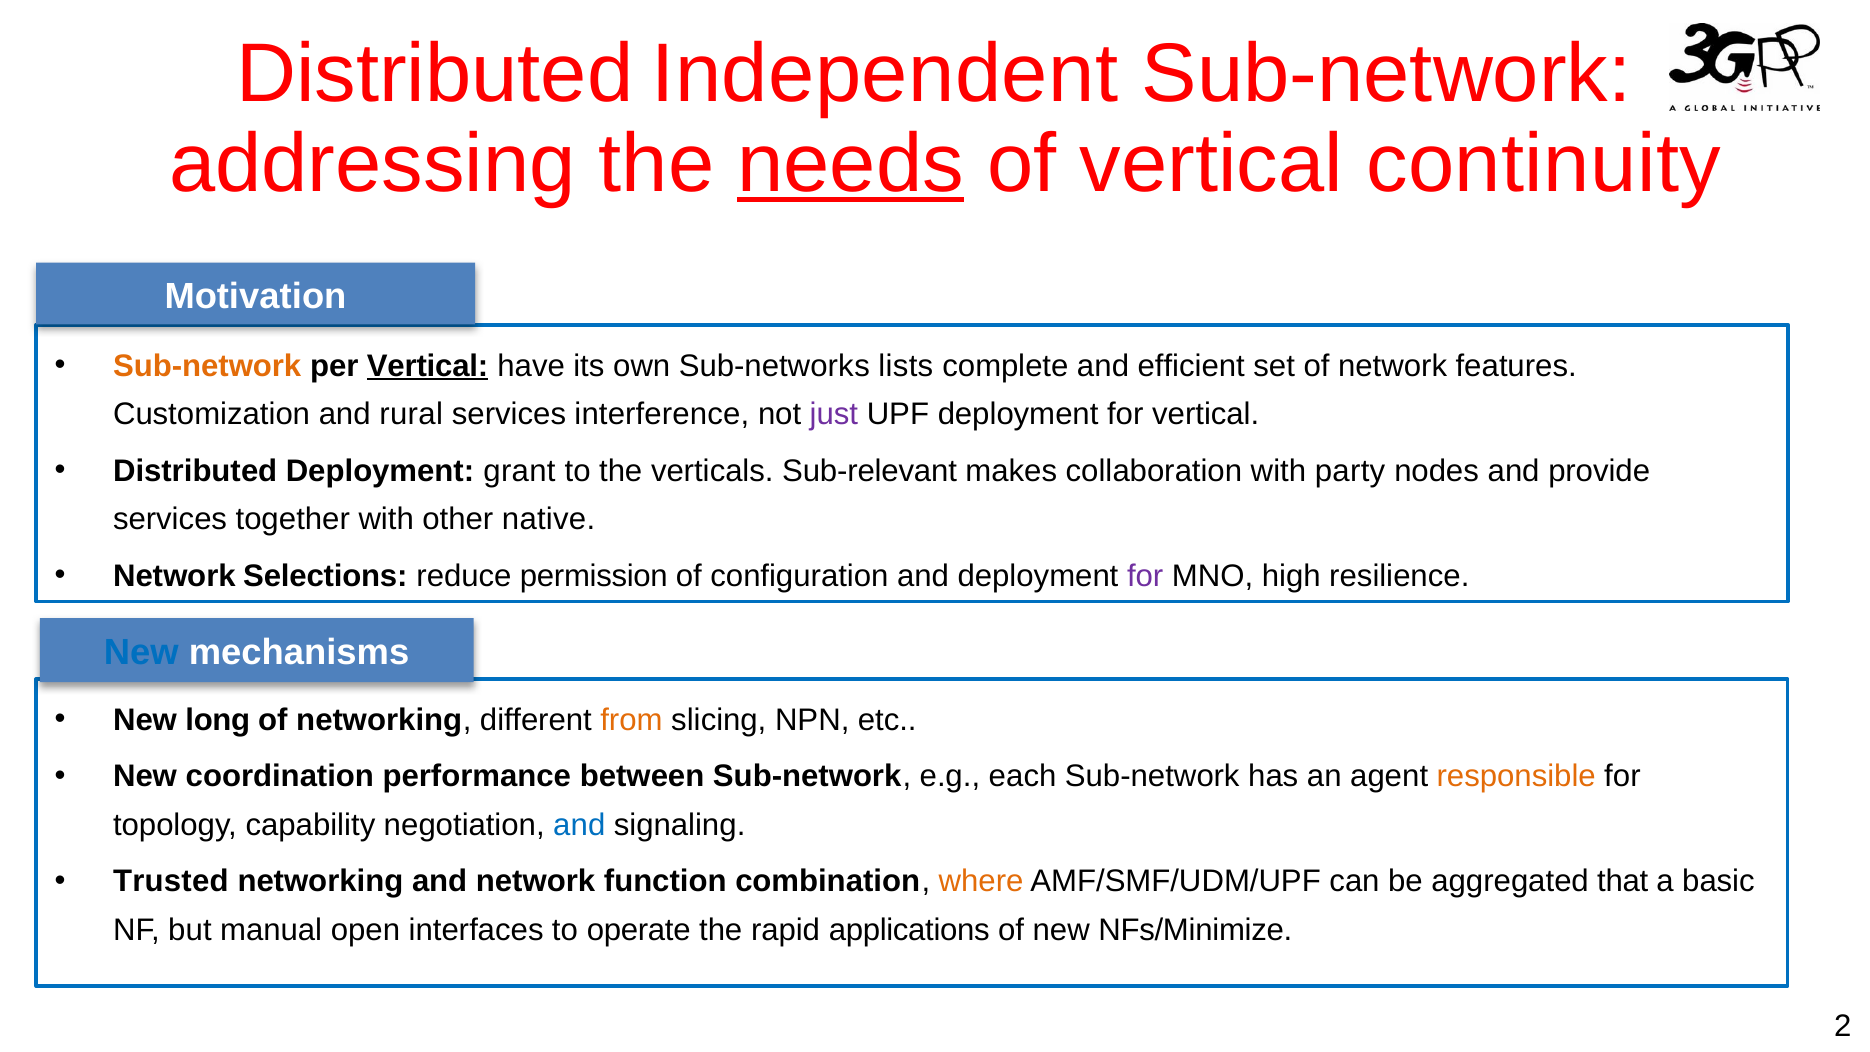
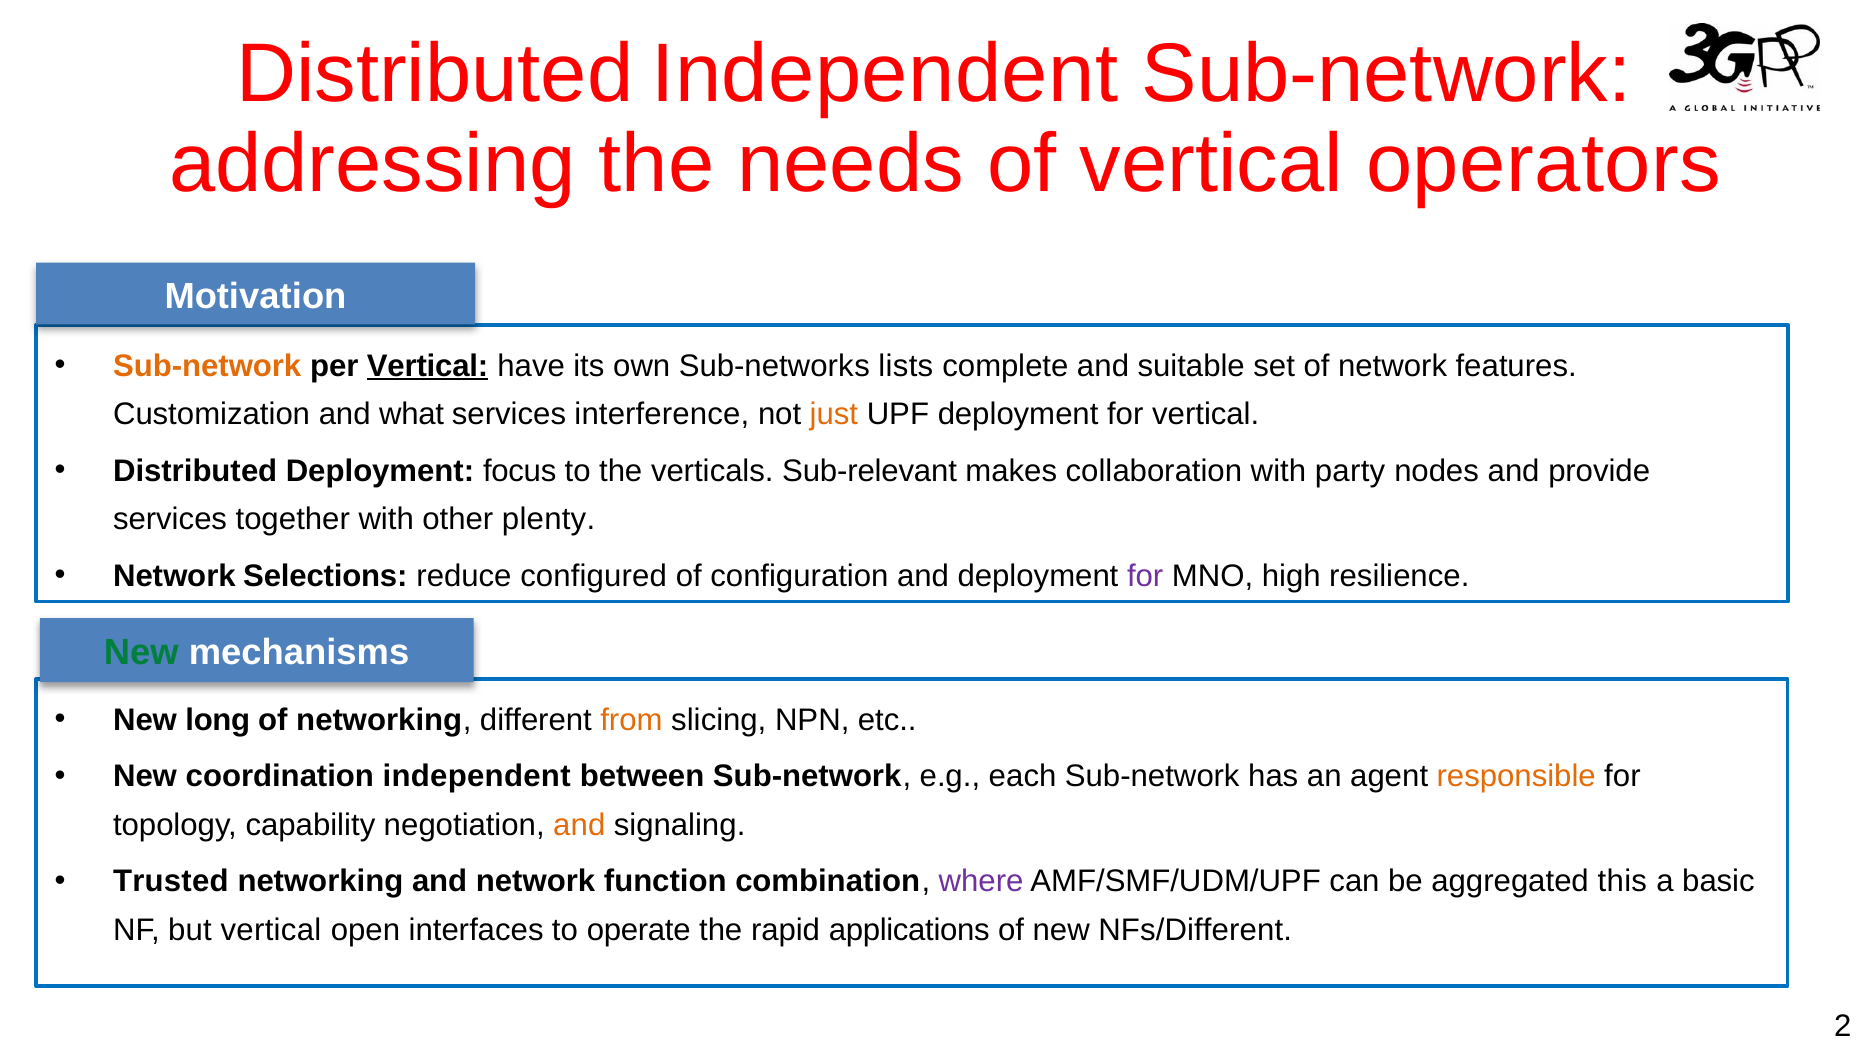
needs underline: present -> none (851, 164)
continuity: continuity -> operators (1544, 164)
efficient: efficient -> suitable (1191, 366)
rural: rural -> what (411, 414)
just colour: purple -> orange (834, 414)
grant: grant -> focus (520, 471)
native: native -> plenty (549, 519)
permission: permission -> configured (594, 576)
New colour: blue -> green (141, 653)
coordination performance: performance -> independent (477, 777)
and colour: blue -> orange (579, 825)
where colour: orange -> purple (981, 882)
that: that -> this (1622, 882)
but manual: manual -> vertical (271, 930)
NFs/Minimize: NFs/Minimize -> NFs/Different (1195, 930)
